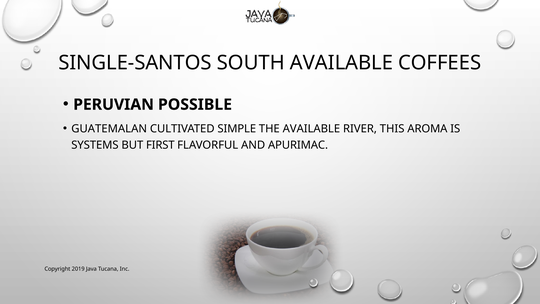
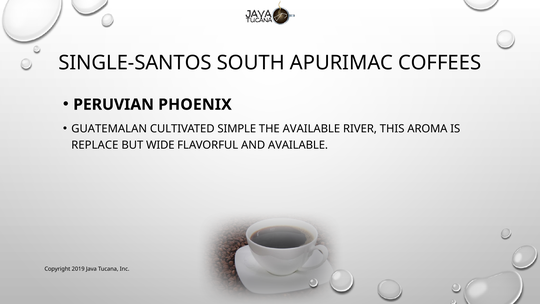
SOUTH AVAILABLE: AVAILABLE -> APURIMAC (342, 63)
POSSIBLE: POSSIBLE -> PHOENIX (195, 104)
SYSTEMS: SYSTEMS -> REPLACE (95, 145)
FIRST: FIRST -> WIDE (160, 145)
AND APURIMAC: APURIMAC -> AVAILABLE (298, 145)
